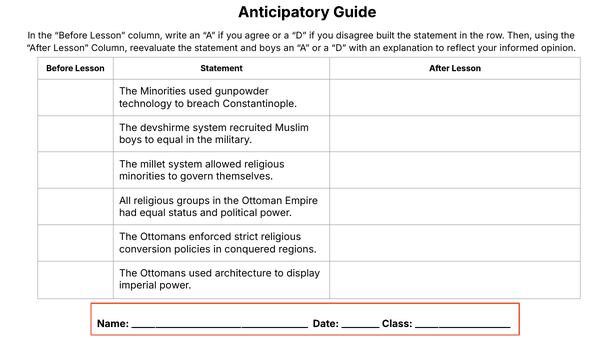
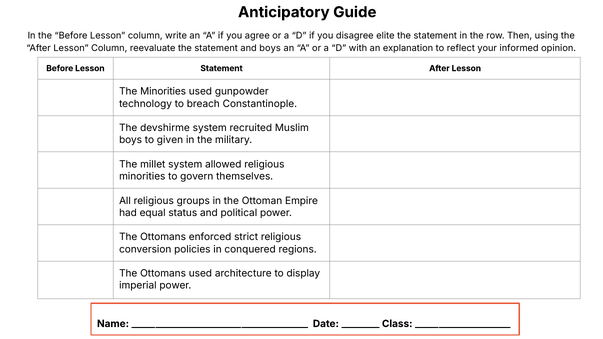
built: built -> elite (385, 36)
to equal: equal -> given (170, 140)
